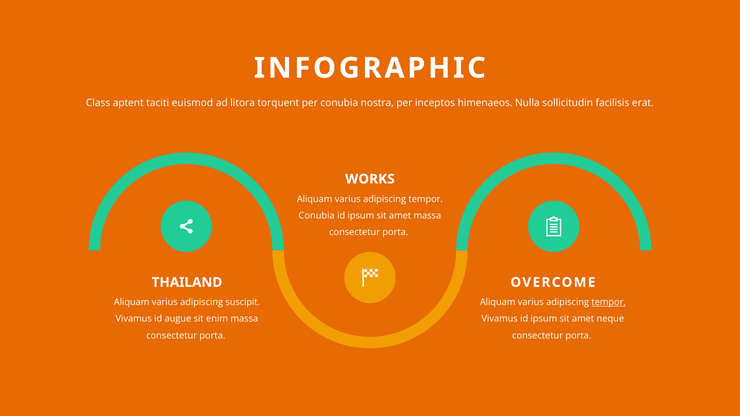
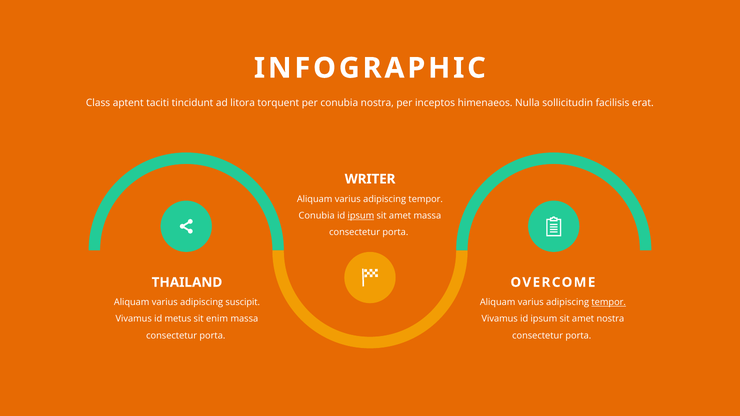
euismod: euismod -> tincidunt (193, 103)
WORKS: WORKS -> WRITER (370, 179)
ipsum underline: none -> present (361, 216)
augue: augue -> metus (178, 319)
amet neque: neque -> nostra (610, 319)
